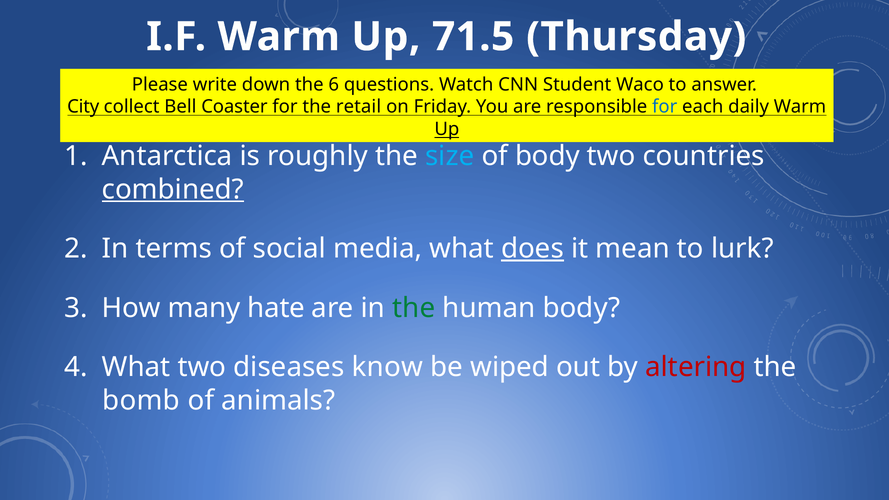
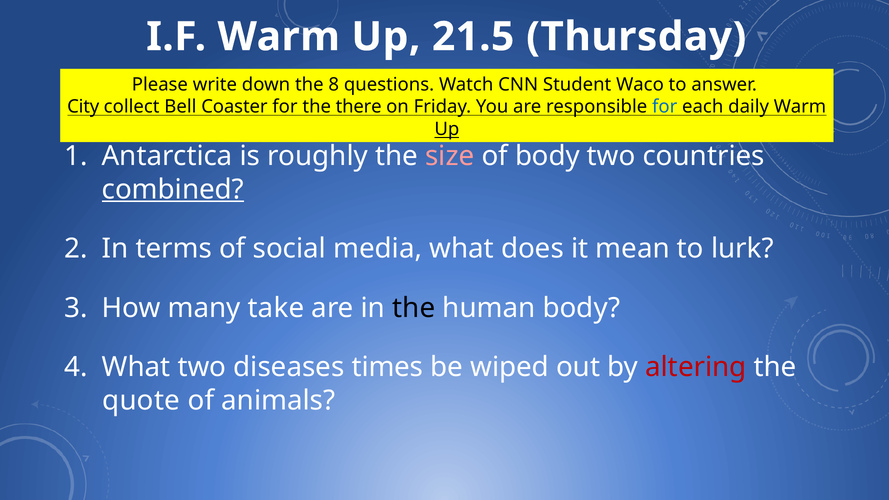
71.5: 71.5 -> 21.5 (473, 37)
6: 6 -> 8 (334, 85)
retail: retail -> there (359, 107)
size colour: light blue -> pink (450, 156)
does underline: present -> none (532, 249)
hate: hate -> take (276, 308)
the colour: green -> black (414, 308)
know: know -> times (387, 367)
bomb: bomb -> quote (141, 401)
